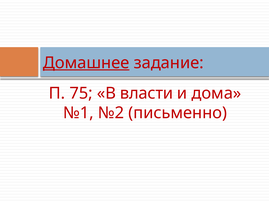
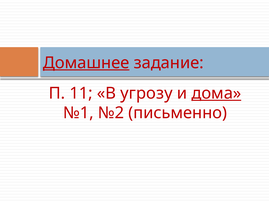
75: 75 -> 11 (81, 93)
власти: власти -> угрозу (146, 93)
дома underline: none -> present (216, 93)
